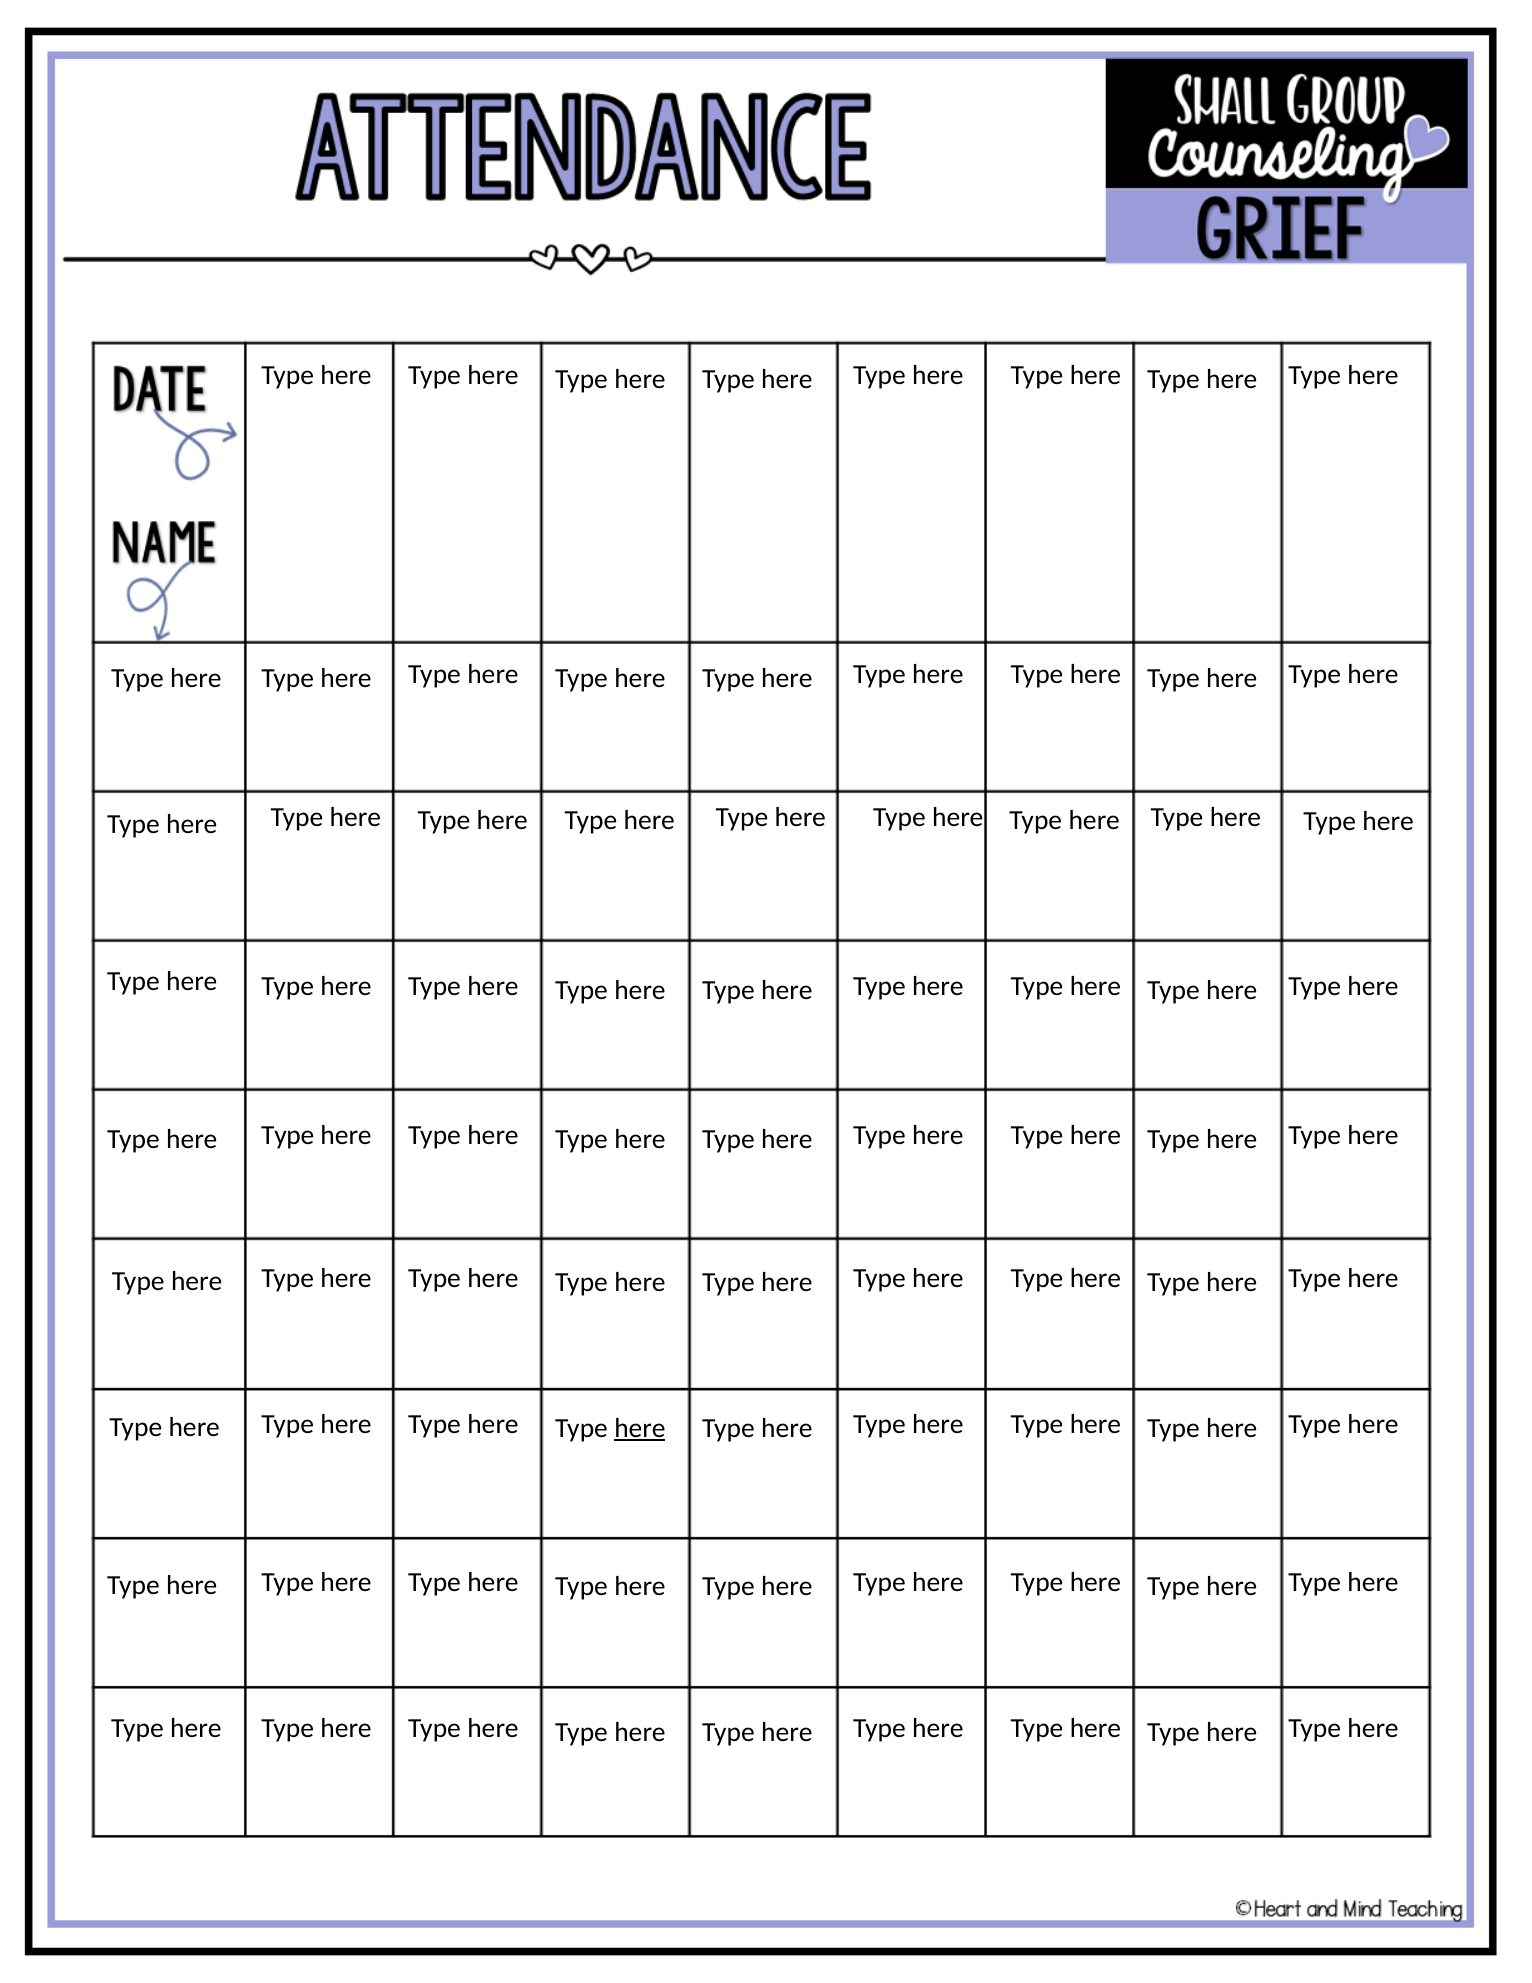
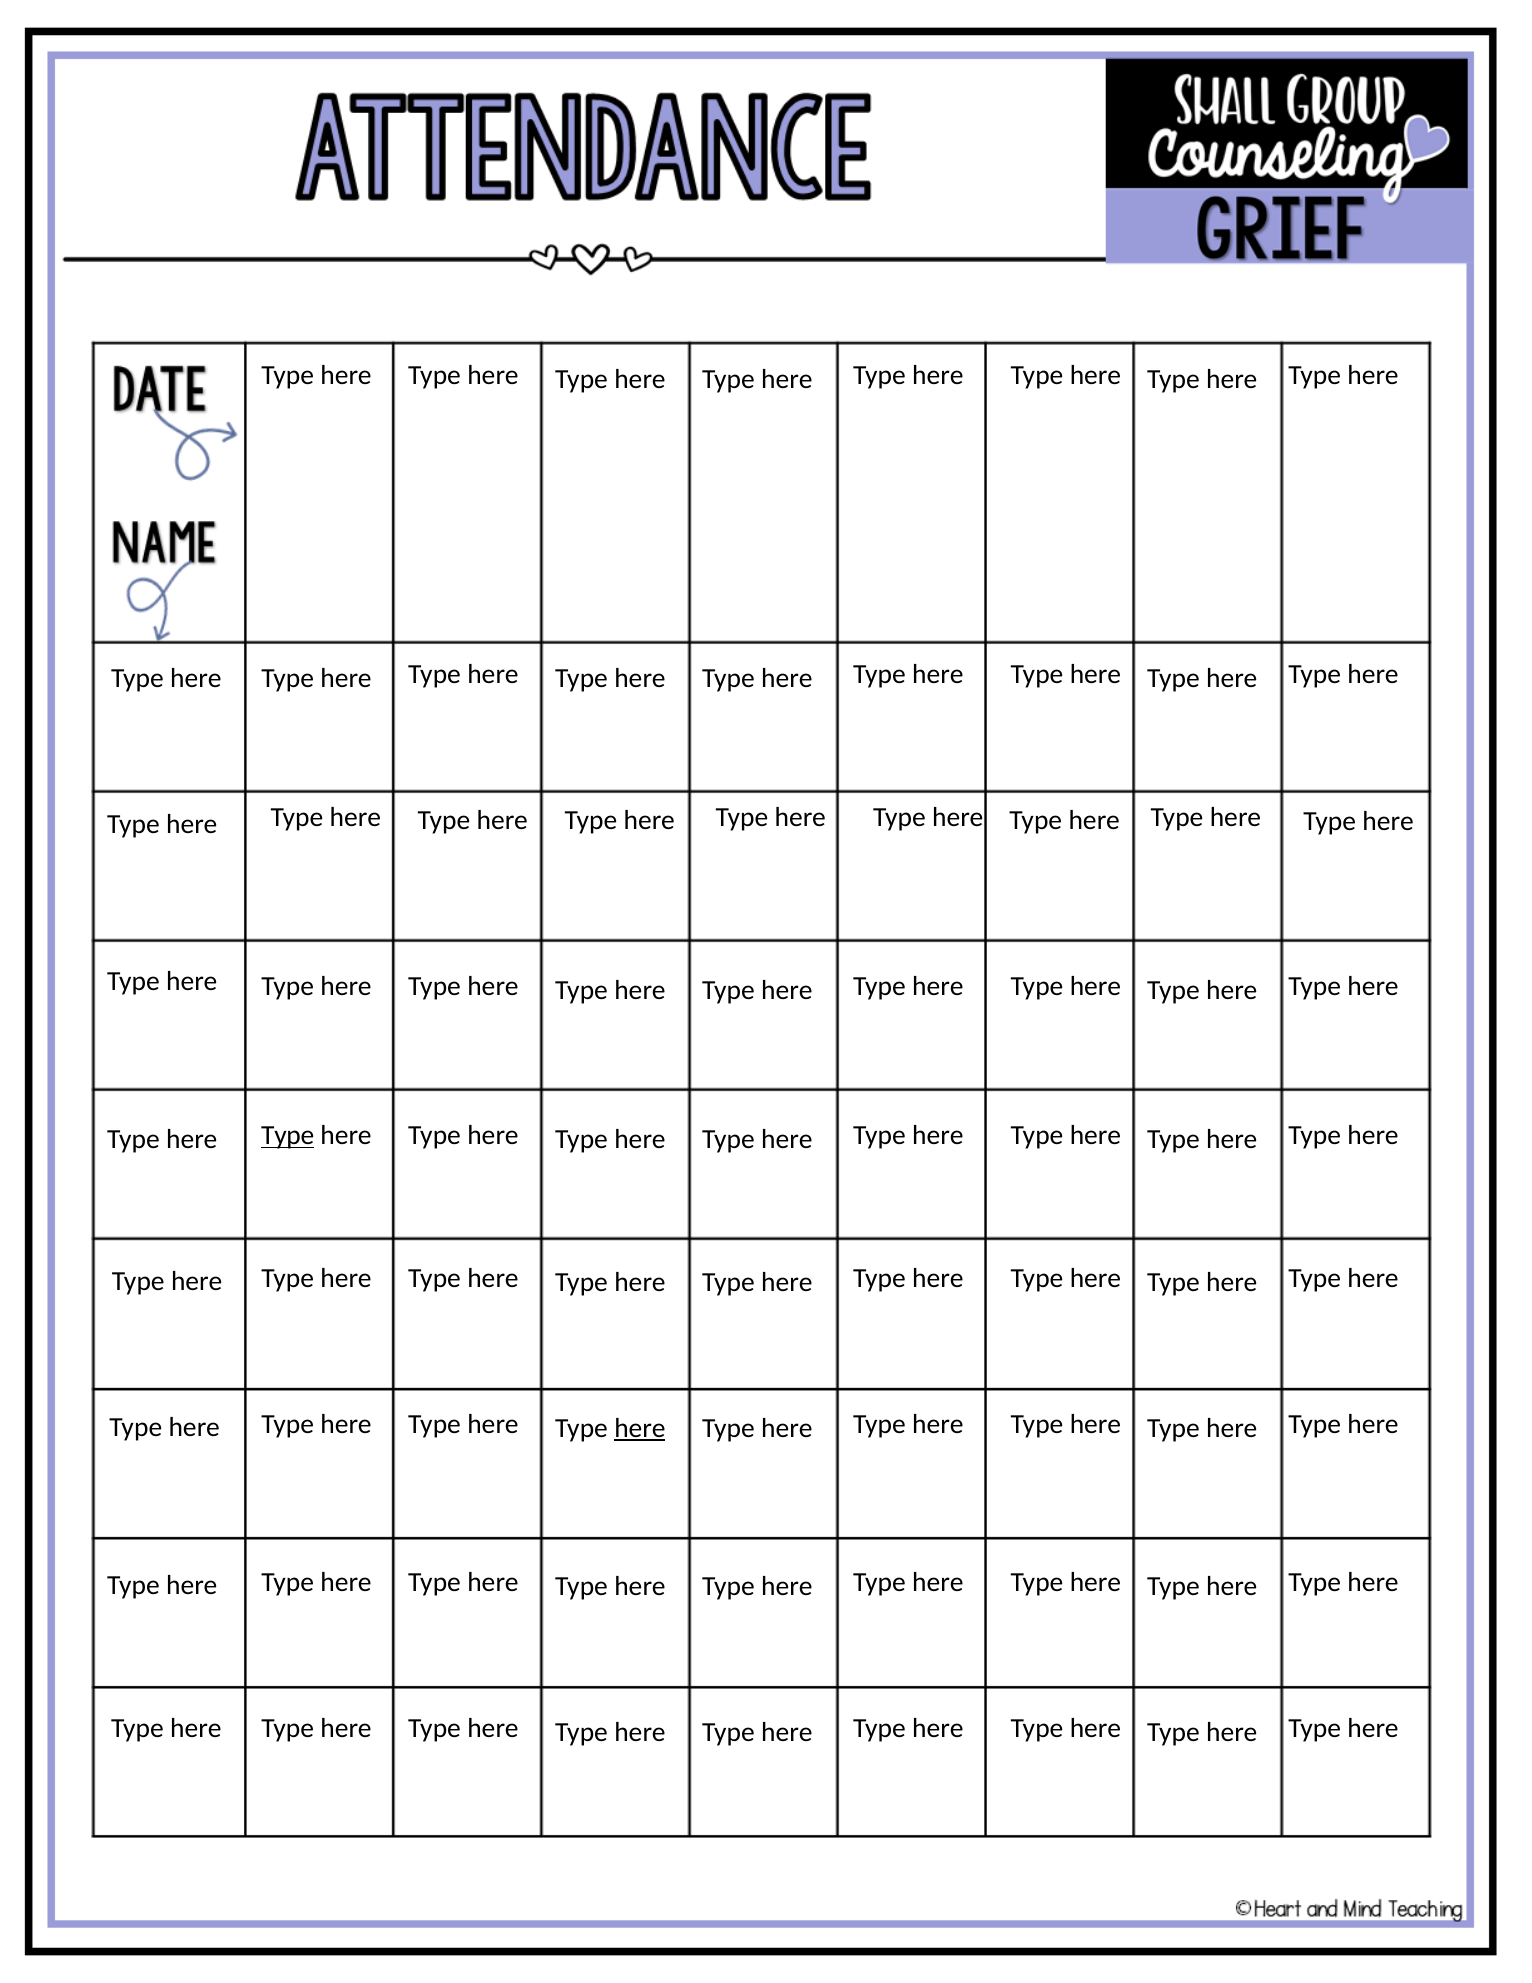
Type underline: none -> present (288, 1135)
